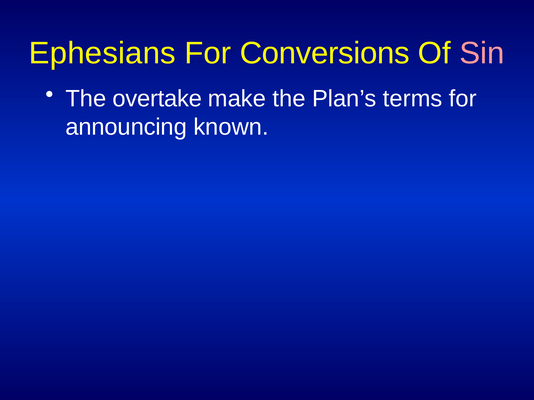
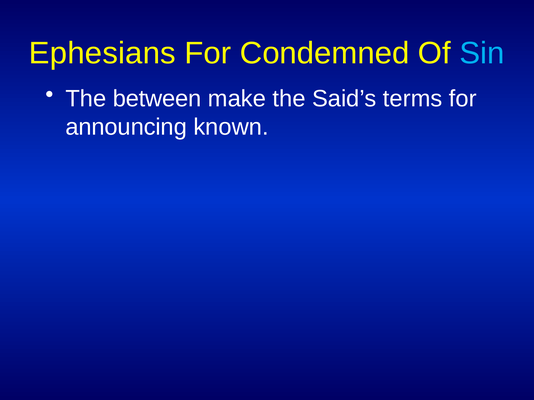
Conversions: Conversions -> Condemned (325, 53)
Sin colour: pink -> light blue (482, 53)
overtake: overtake -> between (157, 99)
Plan’s: Plan’s -> Said’s (344, 99)
